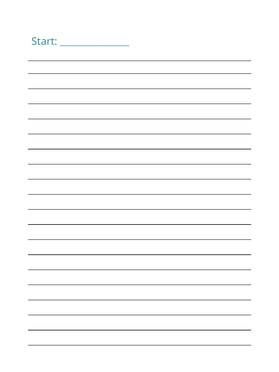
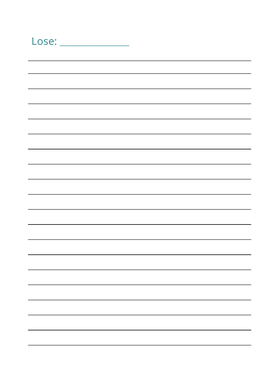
Start: Start -> Lose (44, 42)
